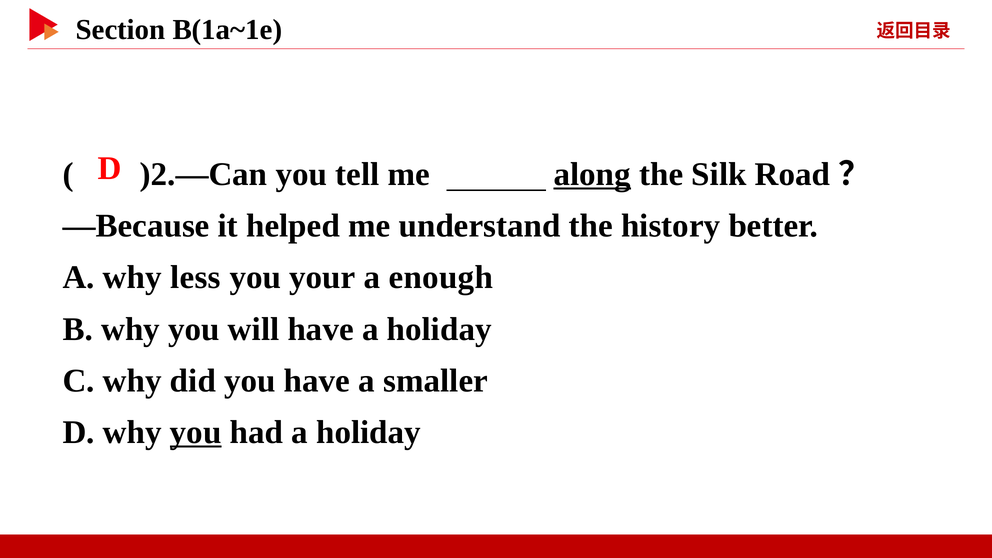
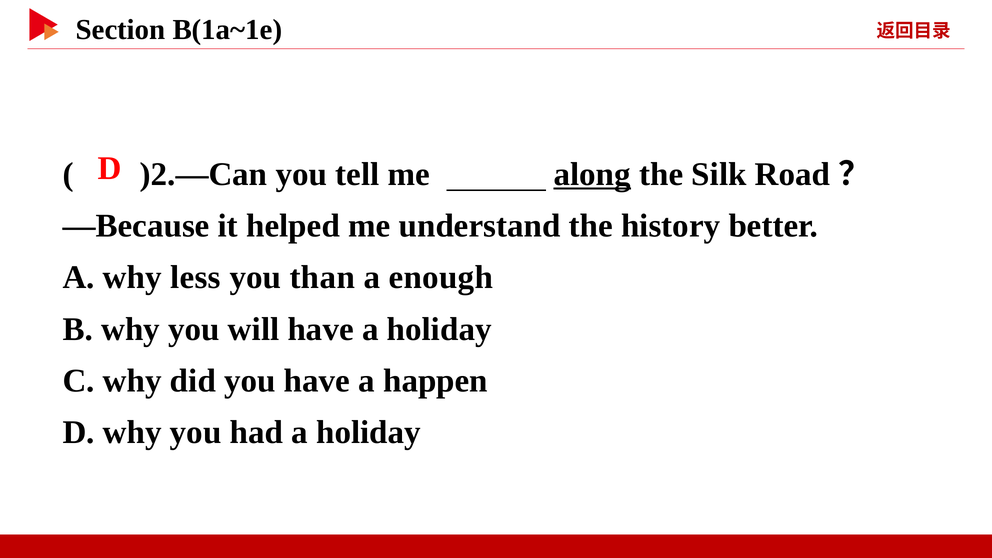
your: your -> than (322, 278)
smaller: smaller -> happen (436, 381)
you underline: present -> none (196, 432)
